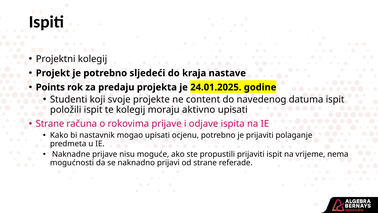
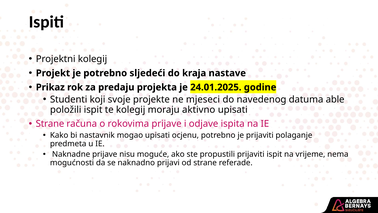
Points: Points -> Prikaz (50, 87)
content: content -> mjeseci (203, 99)
datuma ispit: ispit -> able (335, 99)
